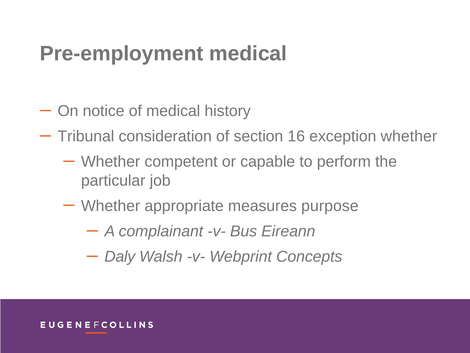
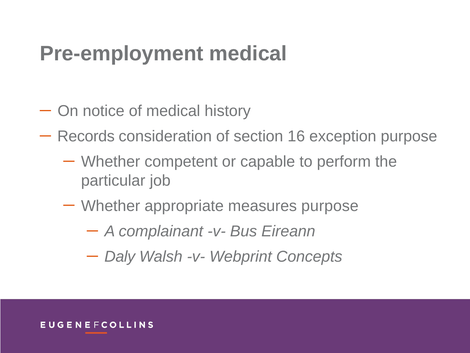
Tribunal: Tribunal -> Records (86, 136)
exception whether: whether -> purpose (409, 136)
